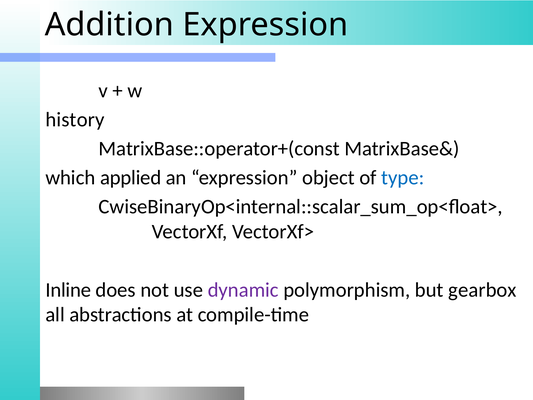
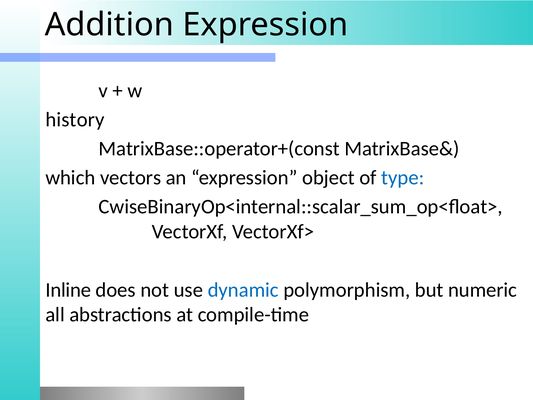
applied: applied -> vectors (131, 178)
dynamic colour: purple -> blue (243, 290)
gearbox: gearbox -> numeric (483, 290)
